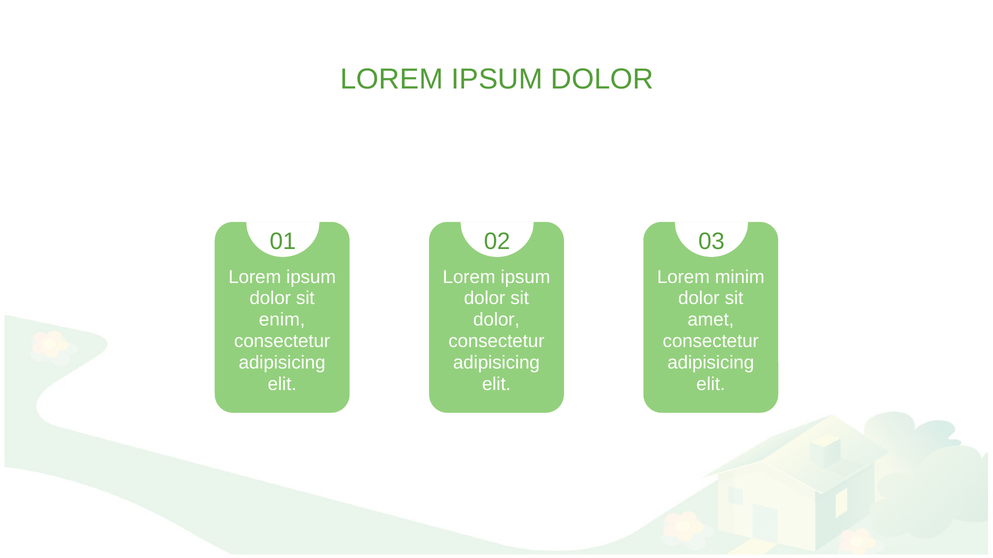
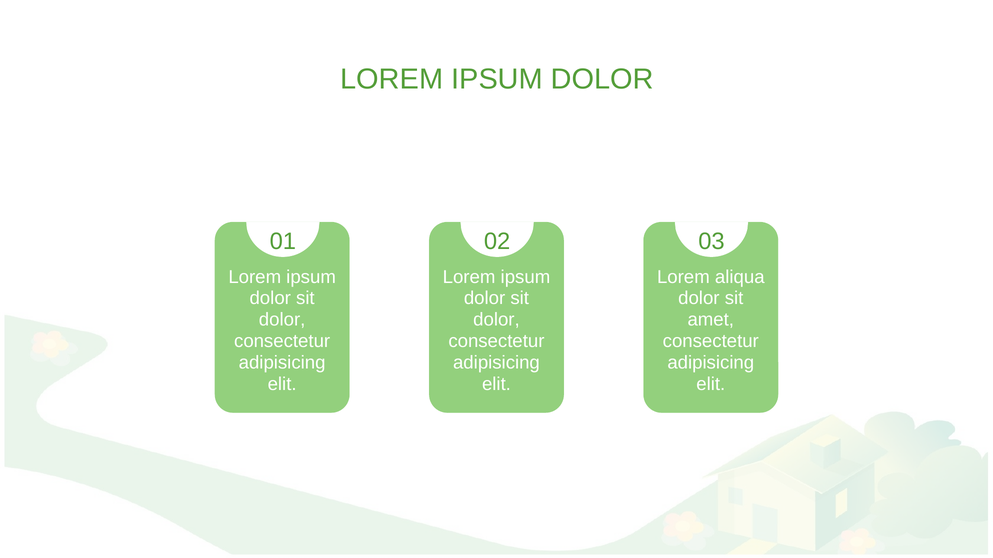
minim: minim -> aliqua (740, 277)
enim: enim -> dolor (282, 320)
